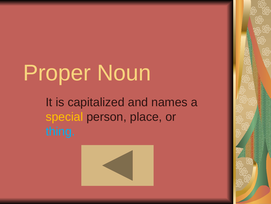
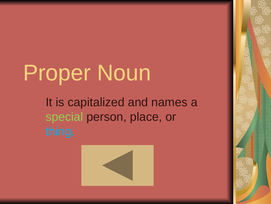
special colour: yellow -> light green (64, 116)
